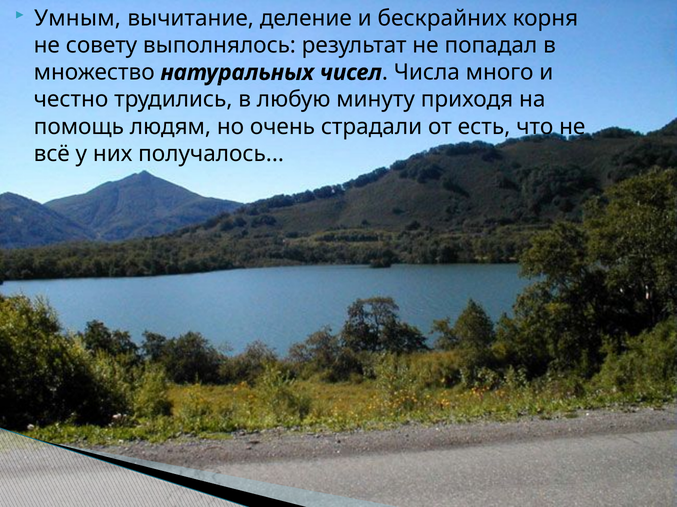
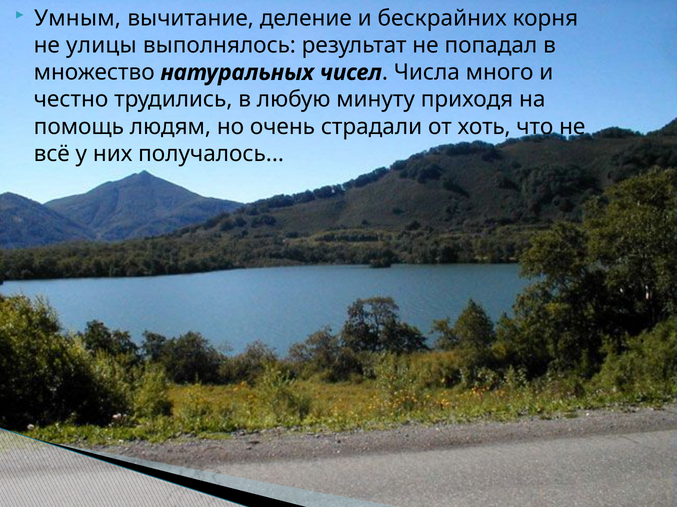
совету: совету -> улицы (101, 46)
есть: есть -> хоть (484, 127)
